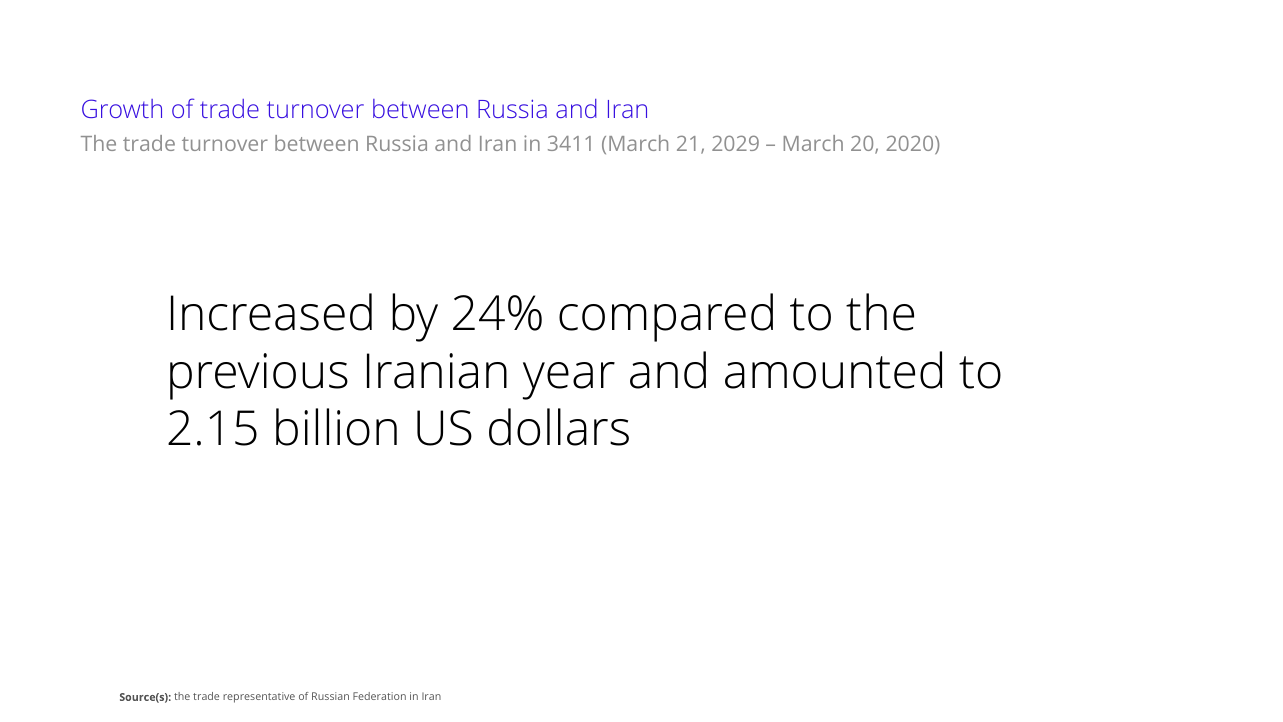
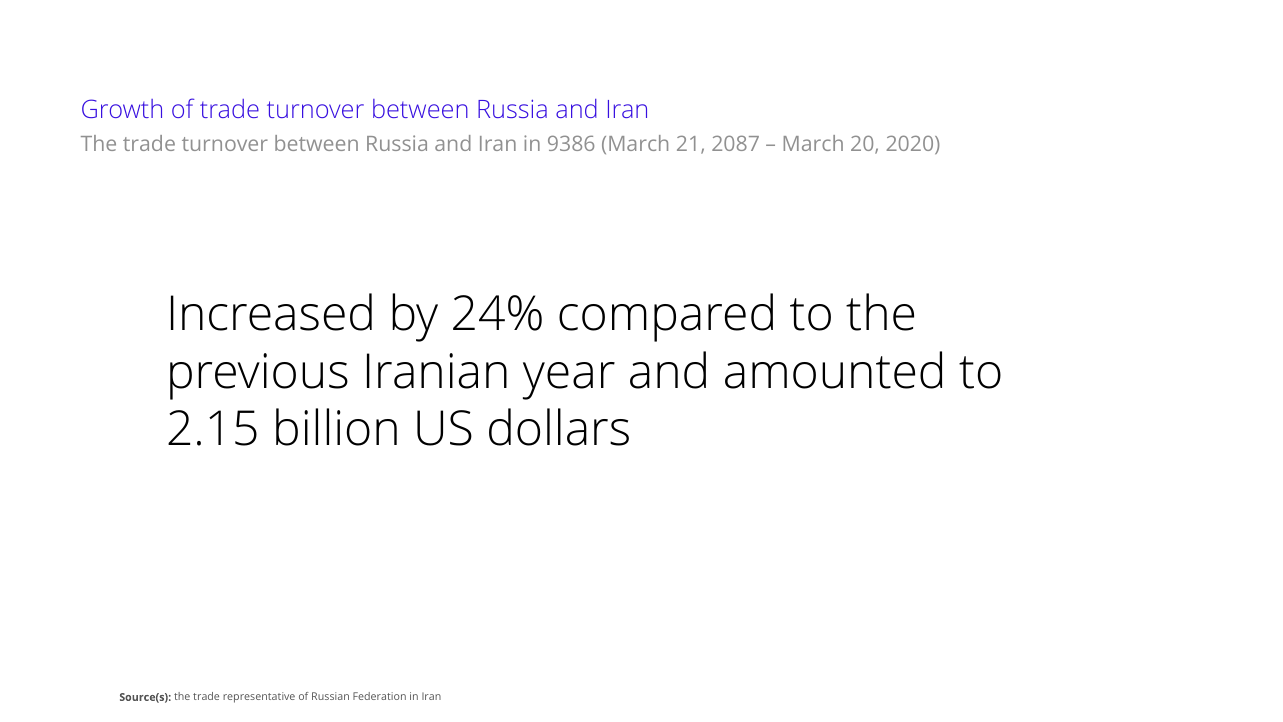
3411: 3411 -> 9386 (571, 144)
2029: 2029 -> 2087 (736, 144)
